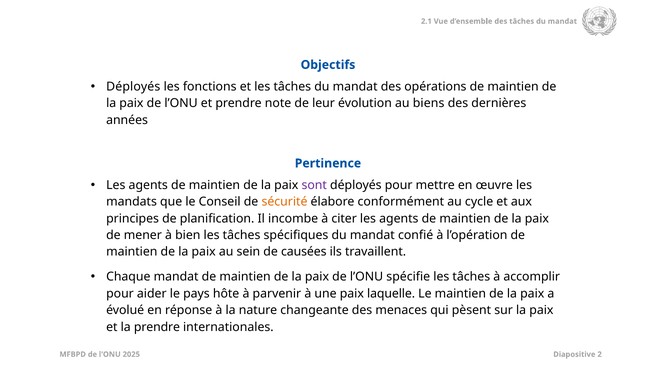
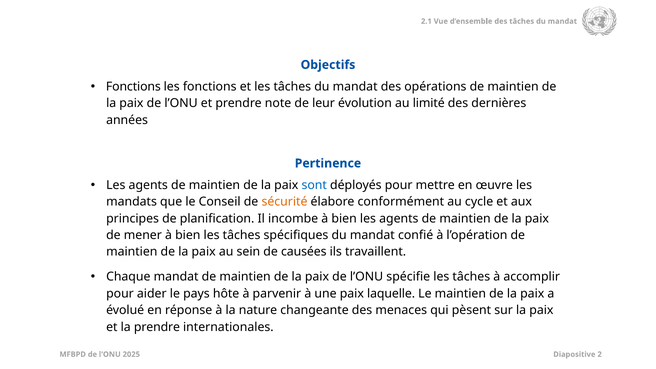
Déployés: Déployés -> Fonctions (133, 86)
biens: biens -> limité (429, 103)
sont colour: purple -> blue (314, 185)
incombe à citer: citer -> bien (344, 218)
